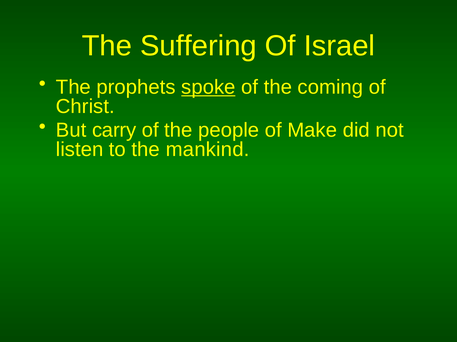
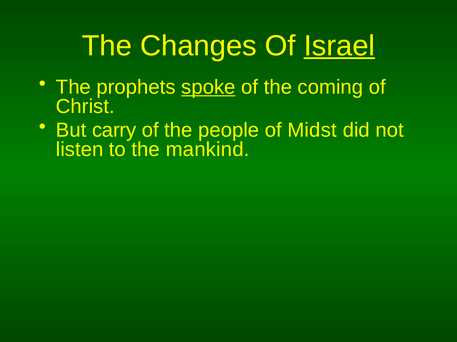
Suffering: Suffering -> Changes (198, 46)
Israel underline: none -> present (339, 46)
Make: Make -> Midst (312, 130)
